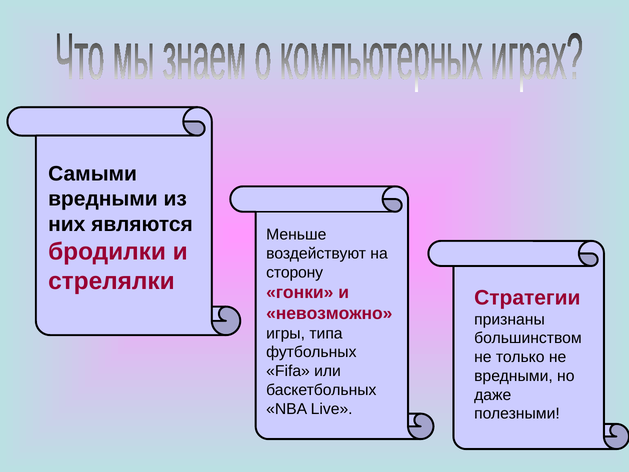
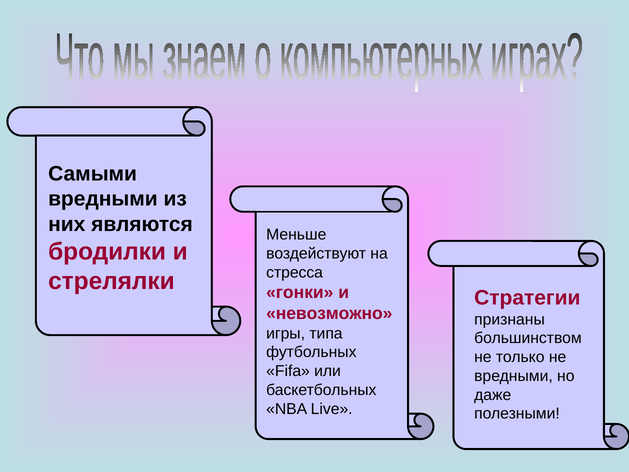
сторону: сторону -> стресса (295, 272)
